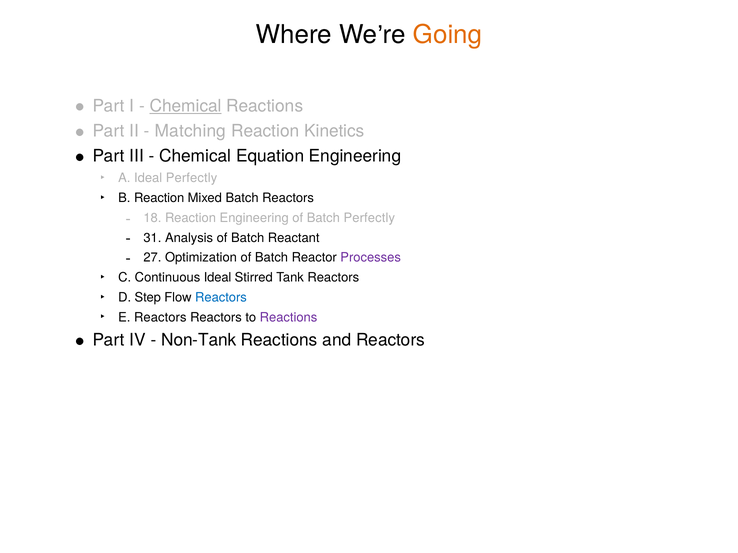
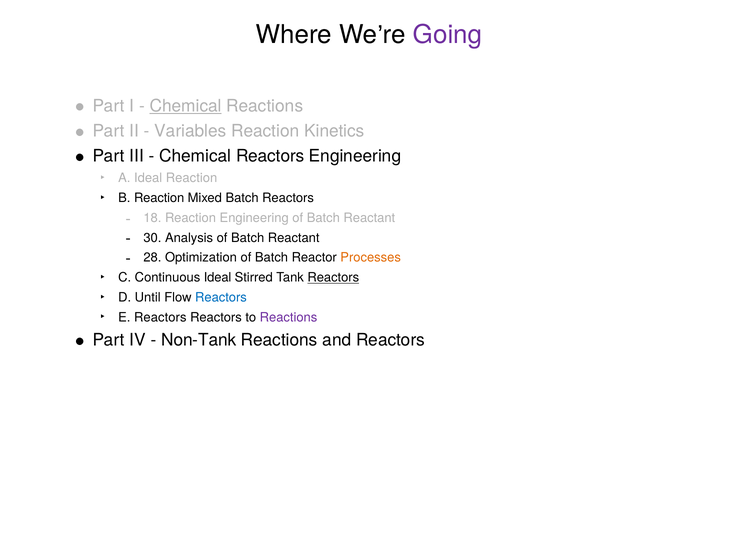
Going colour: orange -> purple (448, 35)
Matching: Matching -> Variables (190, 131)
Chemical Equation: Equation -> Reactors (270, 156)
Ideal Perfectly: Perfectly -> Reaction (192, 178)
Engineering of Batch Perfectly: Perfectly -> Reactant (369, 218)
31: 31 -> 30 (152, 238)
27: 27 -> 28 (152, 258)
Processes colour: purple -> orange (371, 258)
Reactors underline: none -> present (333, 278)
Step: Step -> Until (148, 298)
